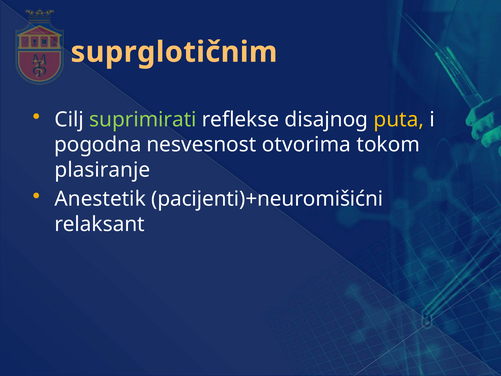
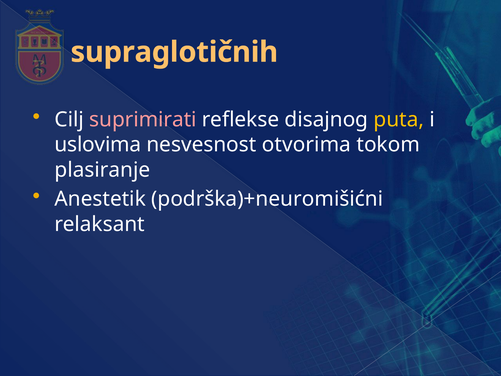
suprglotičnim: suprglotičnim -> supraglotičnih (174, 52)
suprimirati colour: light green -> pink (143, 120)
pogodna: pogodna -> uslovima (98, 145)
pacijenti)+neuromišićni: pacijenti)+neuromišićni -> podrška)+neuromišićni (267, 199)
